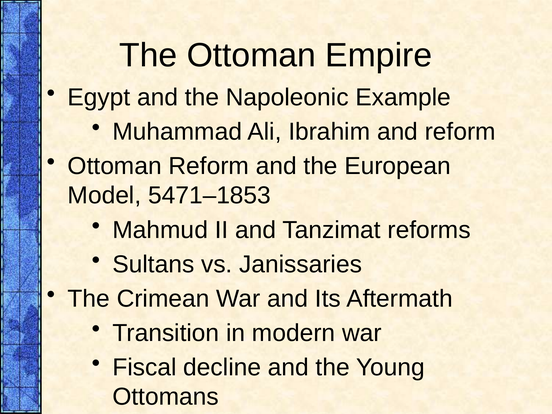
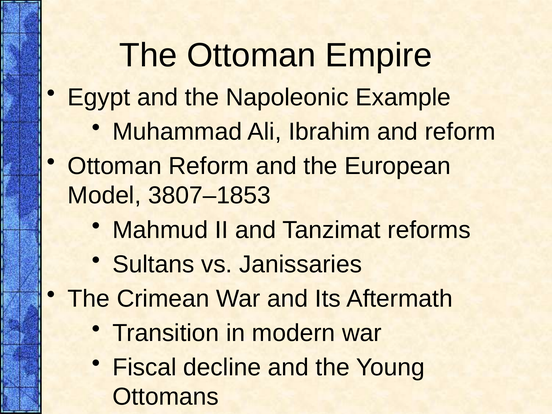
5471–1853: 5471–1853 -> 3807–1853 (210, 196)
